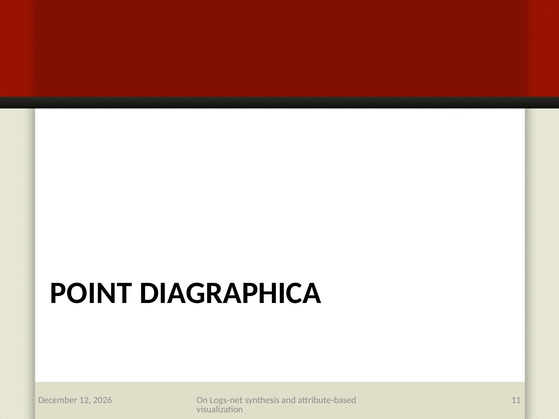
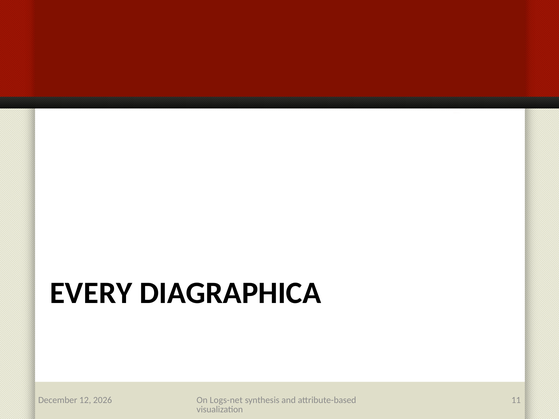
POINT: POINT -> EVERY (91, 293)
